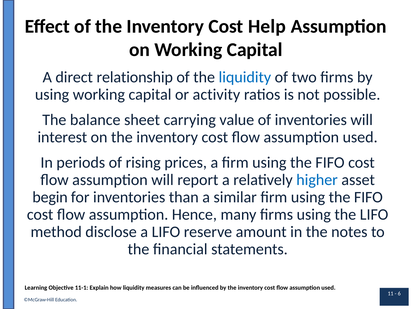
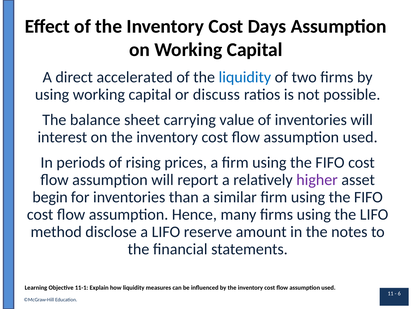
Help: Help -> Days (267, 26)
relationship: relationship -> accelerated (135, 77)
activity: activity -> discuss (216, 95)
higher colour: blue -> purple (317, 180)
